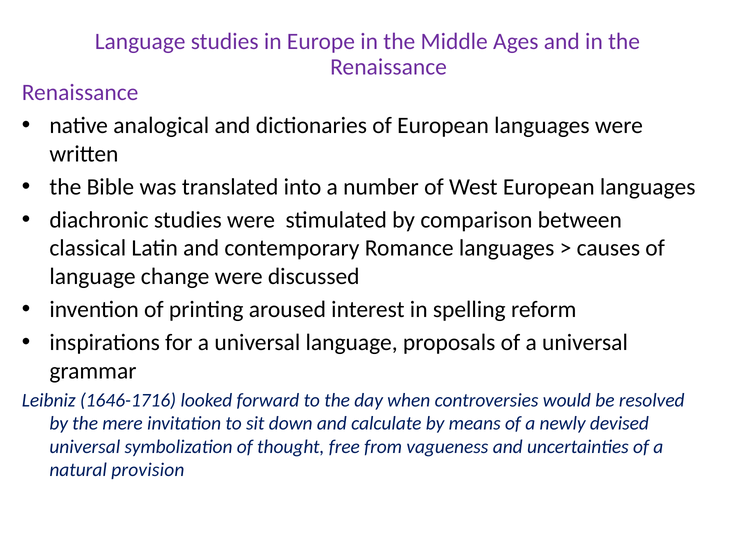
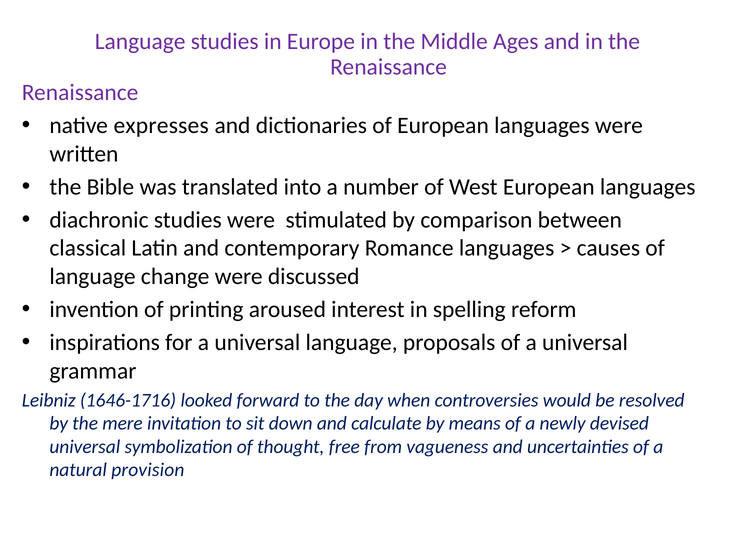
analogical: analogical -> expresses (161, 126)
